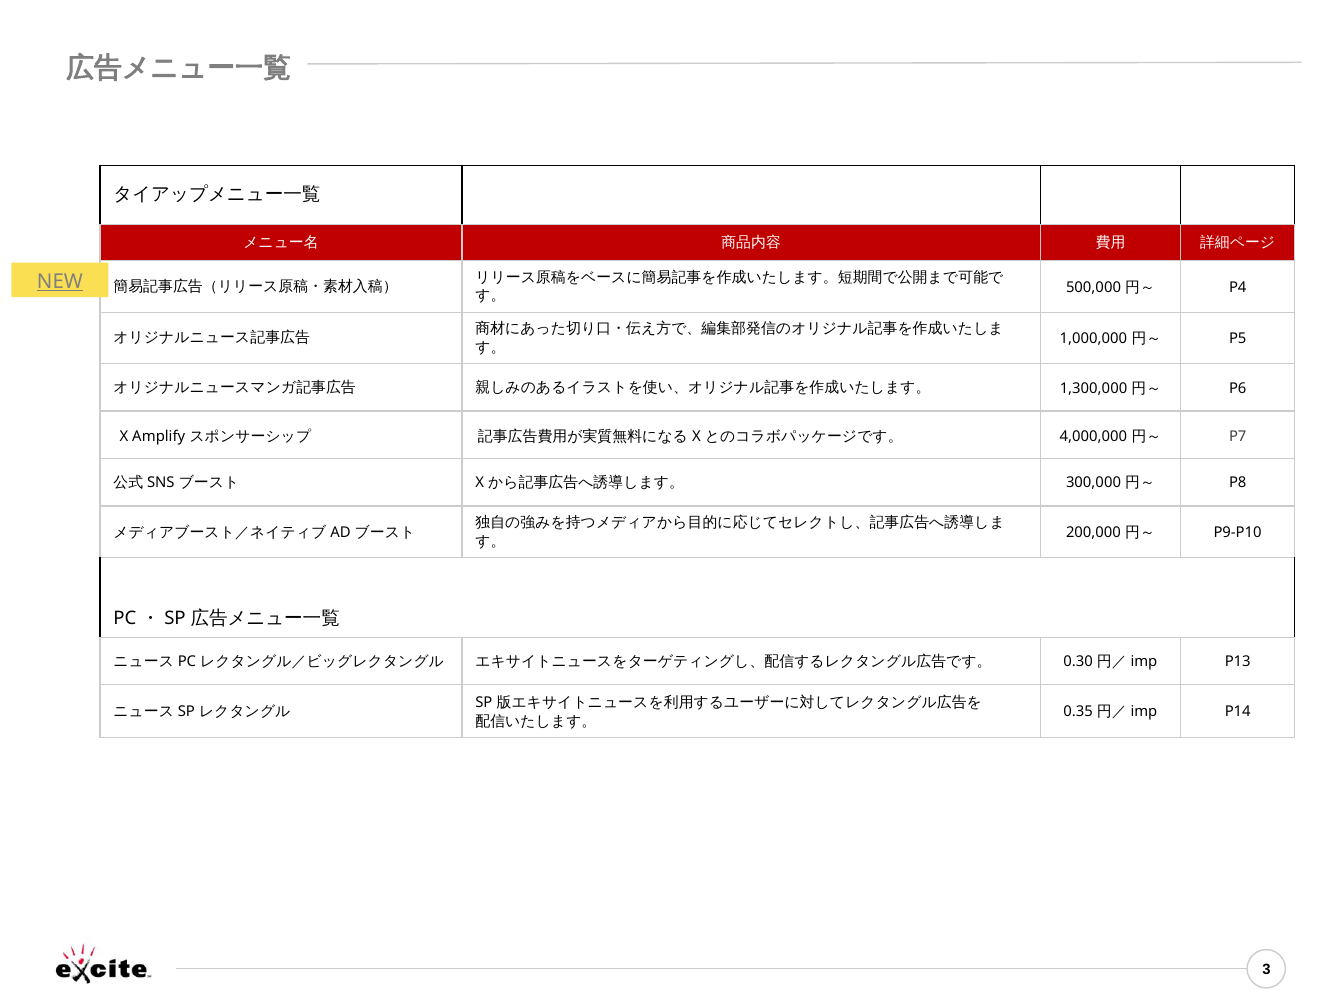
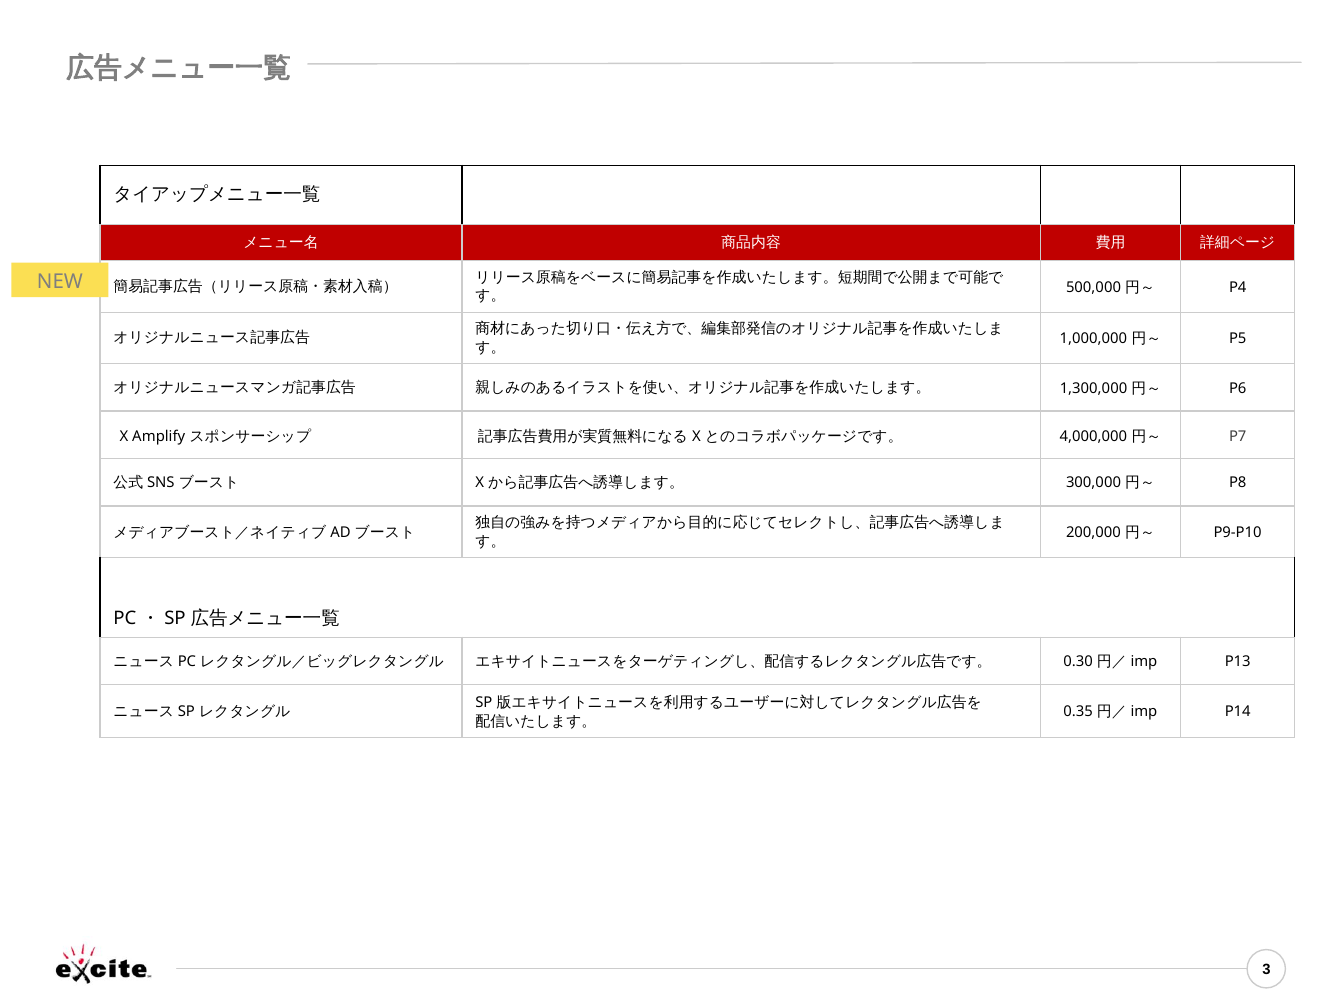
NEW underline: present -> none (60, 281)
